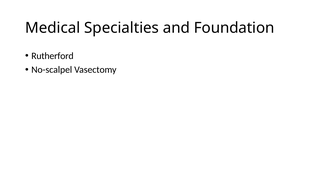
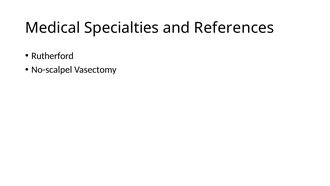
Foundation: Foundation -> References (234, 28)
